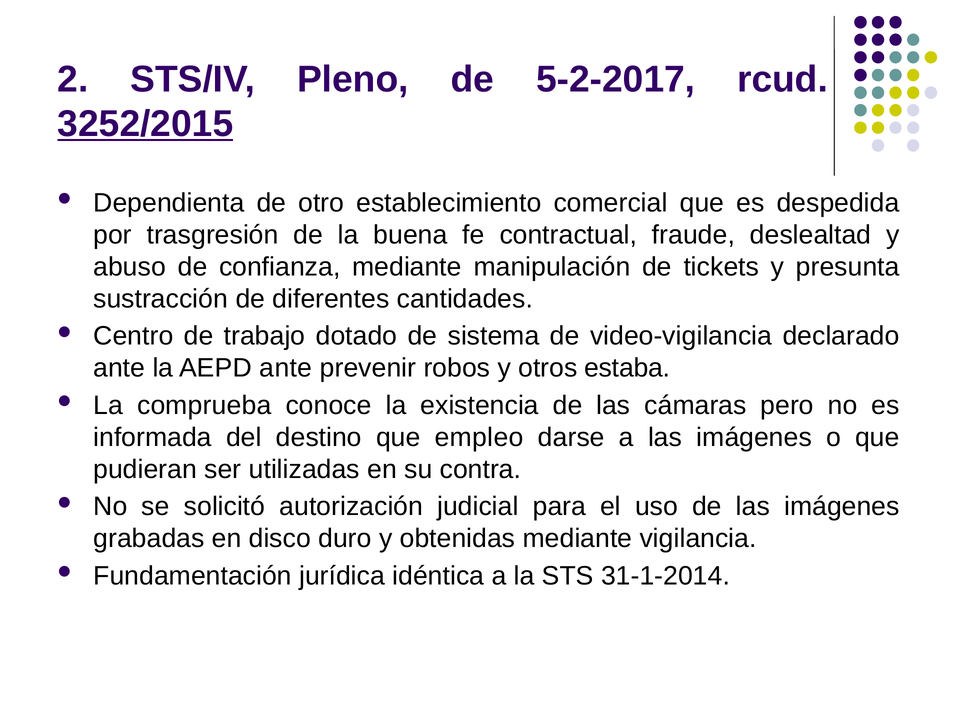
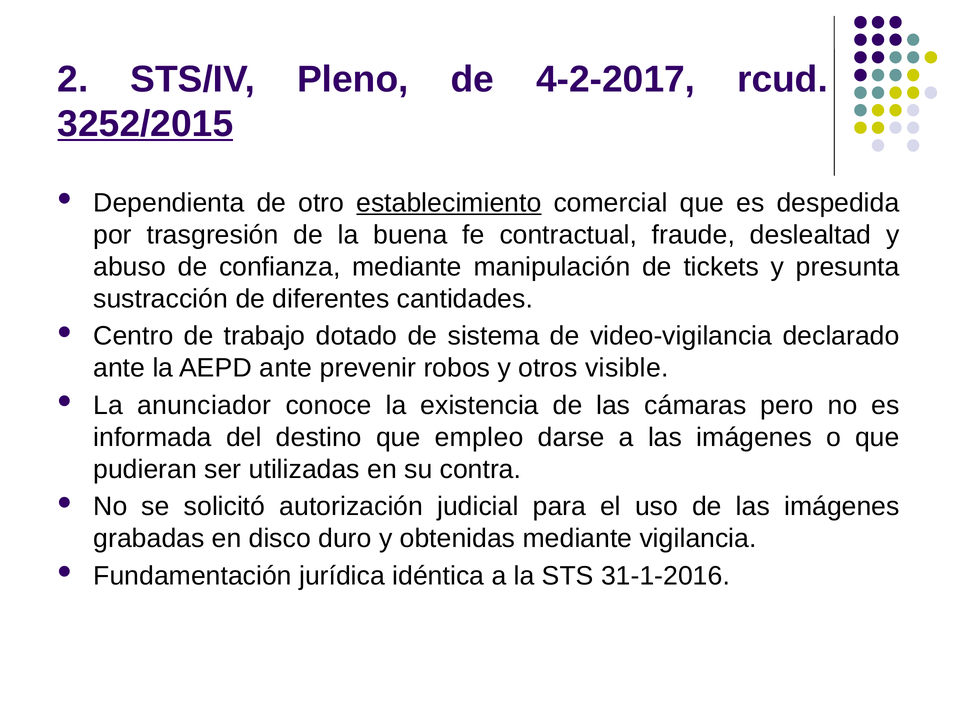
5-2-2017: 5-2-2017 -> 4-2-2017 (616, 79)
establecimiento underline: none -> present (449, 203)
estaba: estaba -> visible (627, 368)
comprueba: comprueba -> anunciador (204, 405)
31-1-2014: 31-1-2014 -> 31-1-2016 (666, 575)
